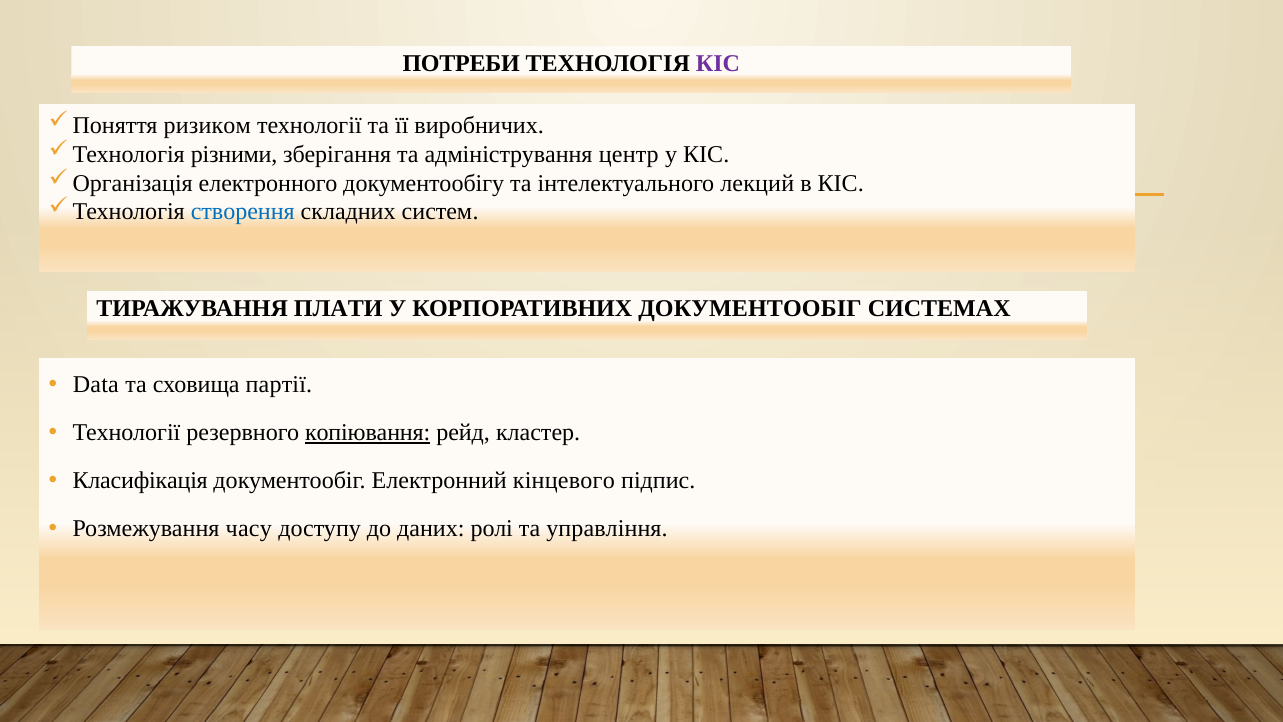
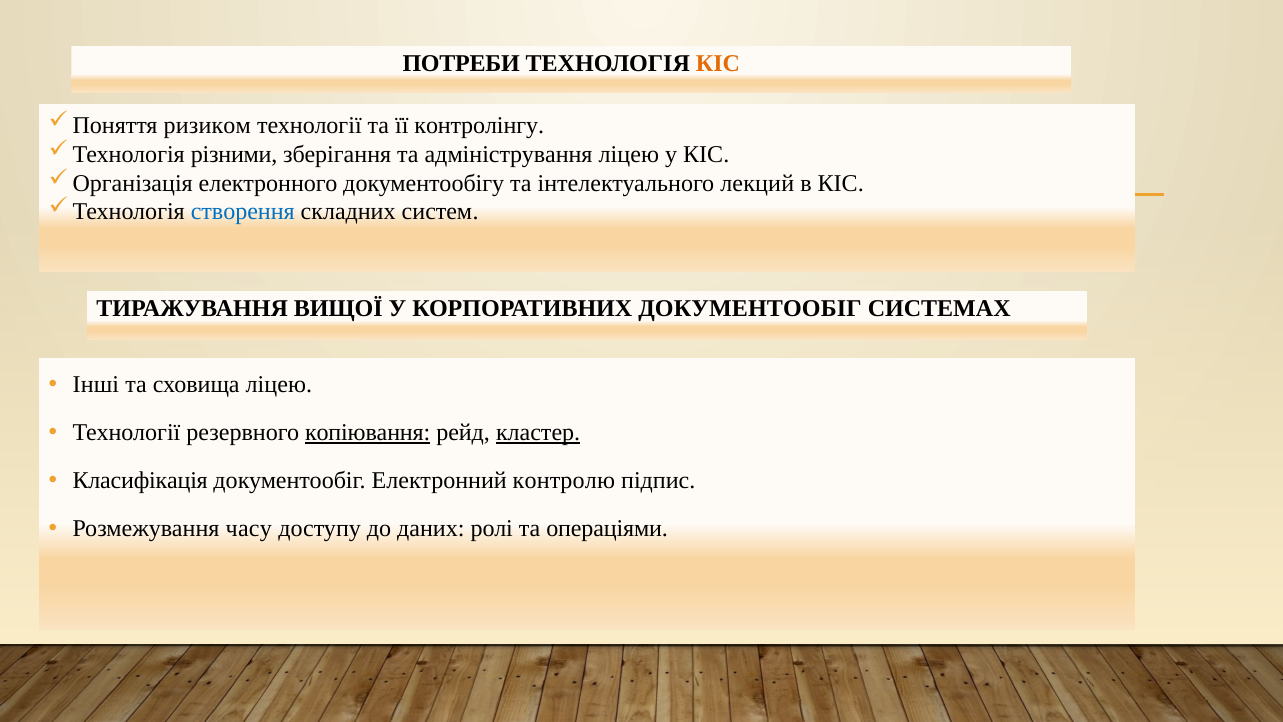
КІС colour: purple -> orange (718, 64)
виробничих: виробничих -> контролінгу (479, 125)
адміністрування центр: центр -> ліцею (629, 154)
ПЛАТИ: ПЛАТИ -> ВИЩОЇ (338, 309)
Data: Data -> Інші (96, 385)
сховища партії: партії -> ліцею (279, 385)
кластер underline: none -> present (538, 433)
кінцевого: кінцевого -> контролю (564, 481)
управління: управління -> операціями (607, 529)
